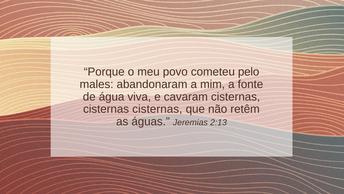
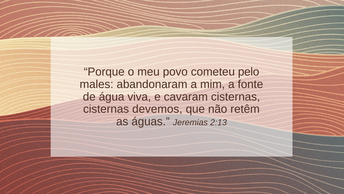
cisternas: cisternas -> devemos (157, 109)
